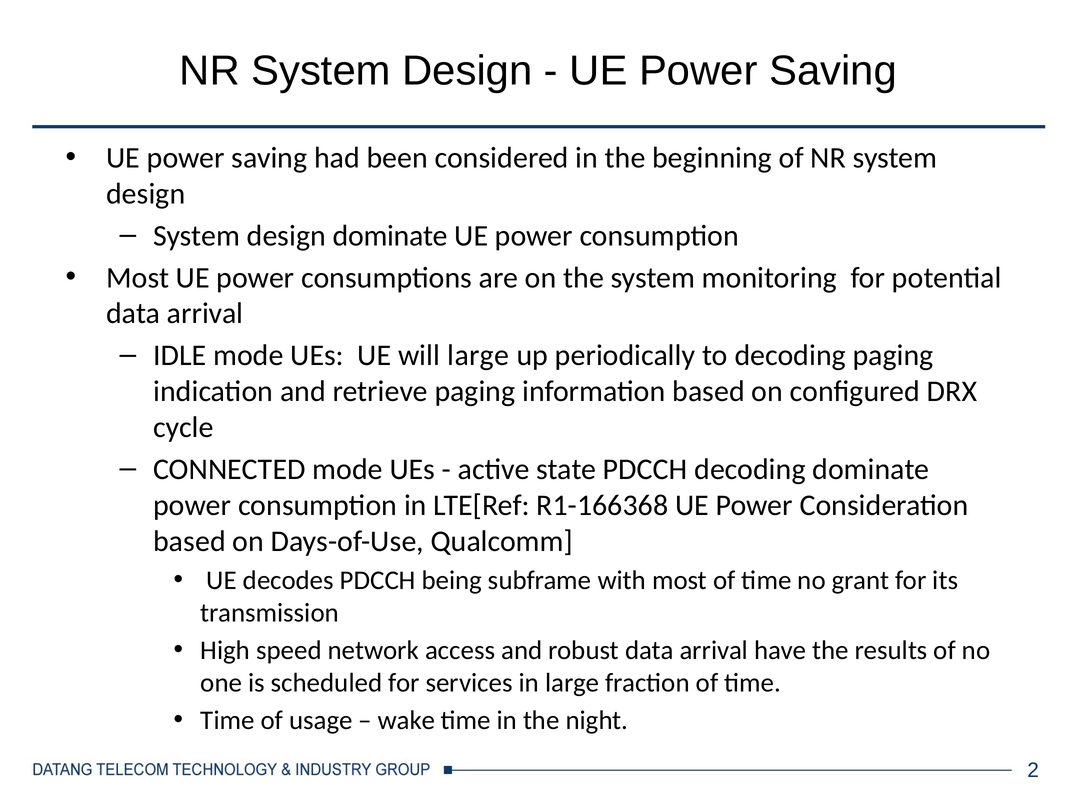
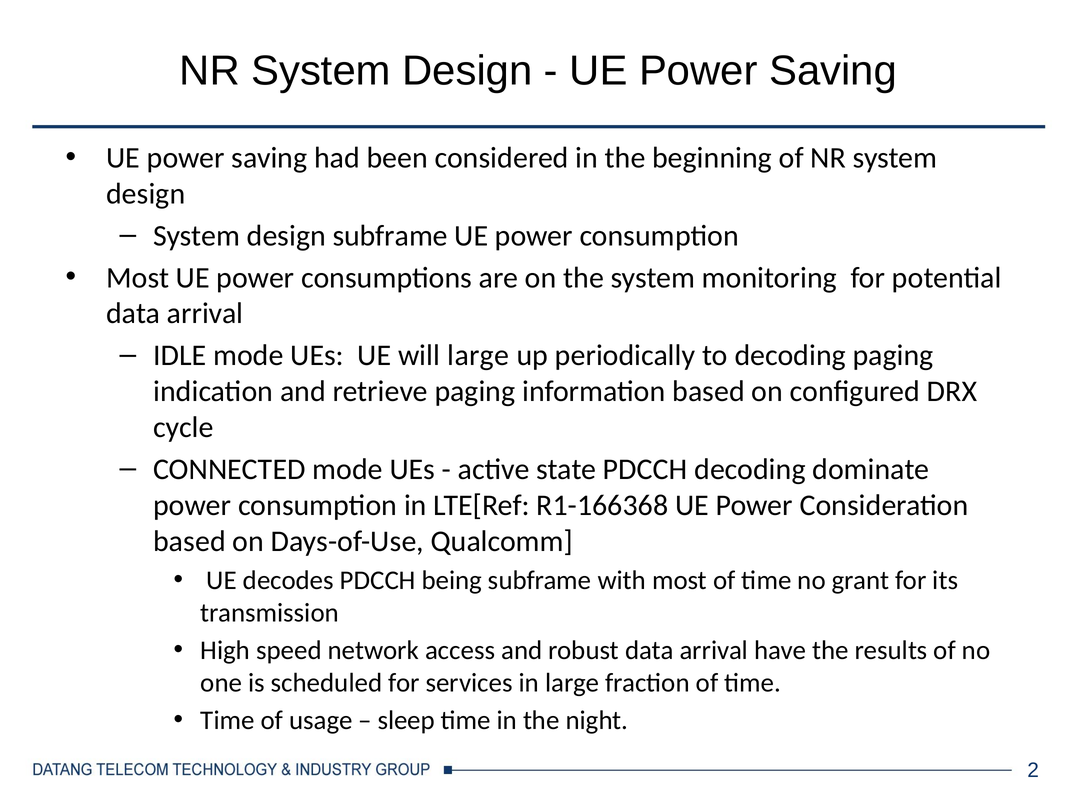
design dominate: dominate -> subframe (390, 236)
wake: wake -> sleep (406, 720)
